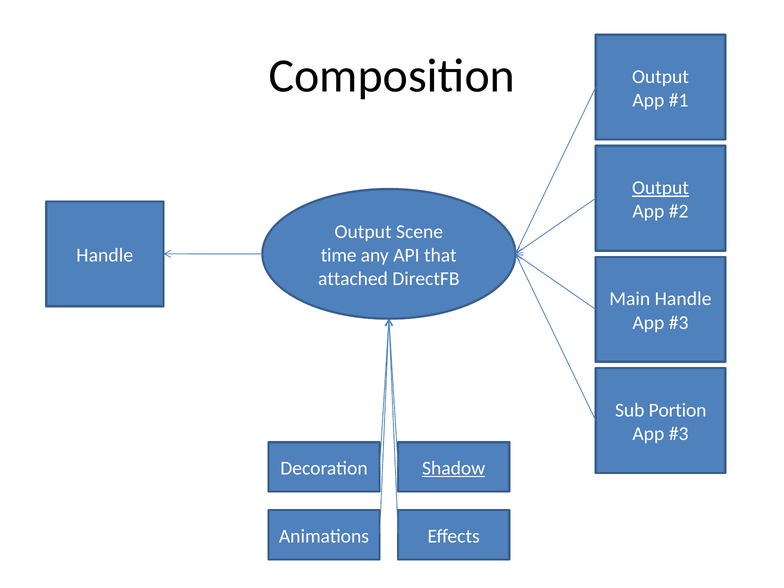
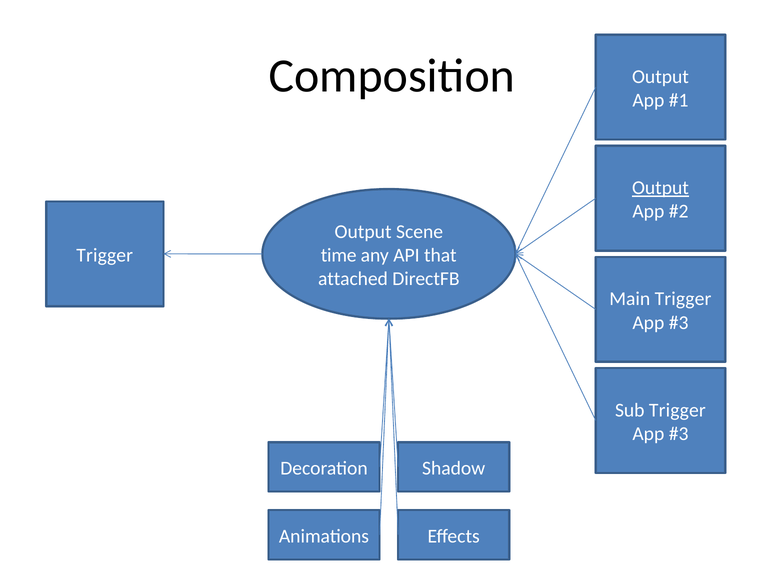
Handle: Handle -> Trigger (105, 255)
Main Handle: Handle -> Trigger (683, 299)
Sub Portion: Portion -> Trigger (677, 410)
Shadow underline: present -> none (454, 468)
